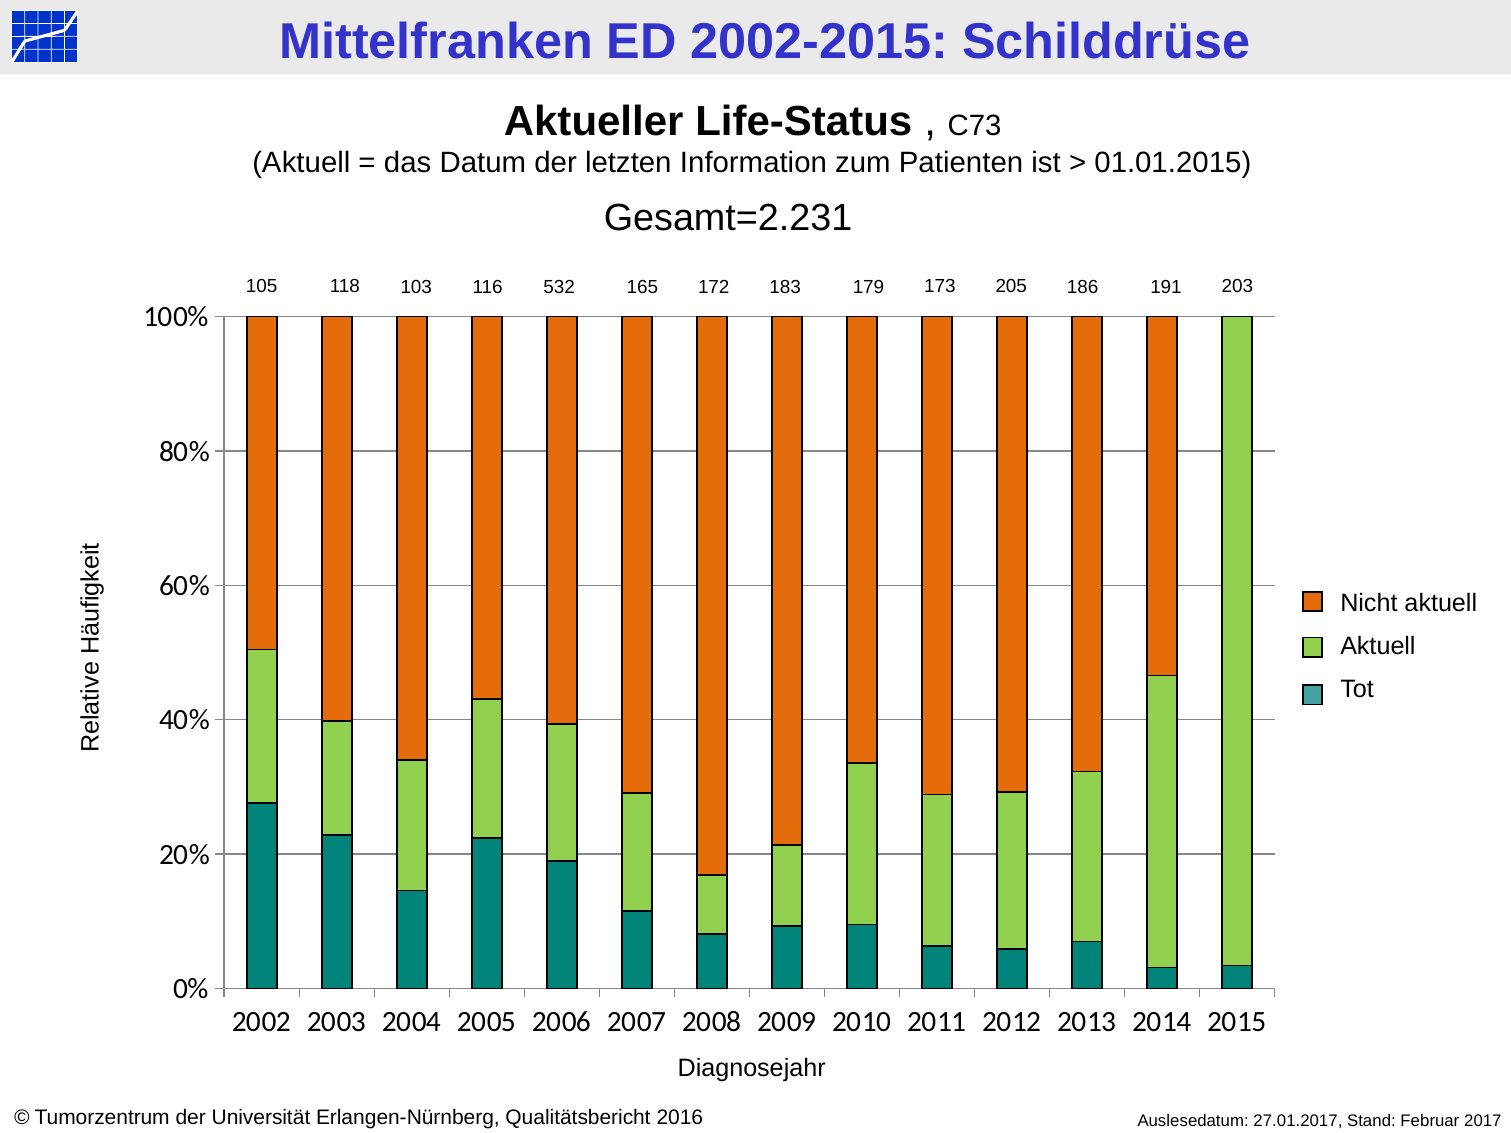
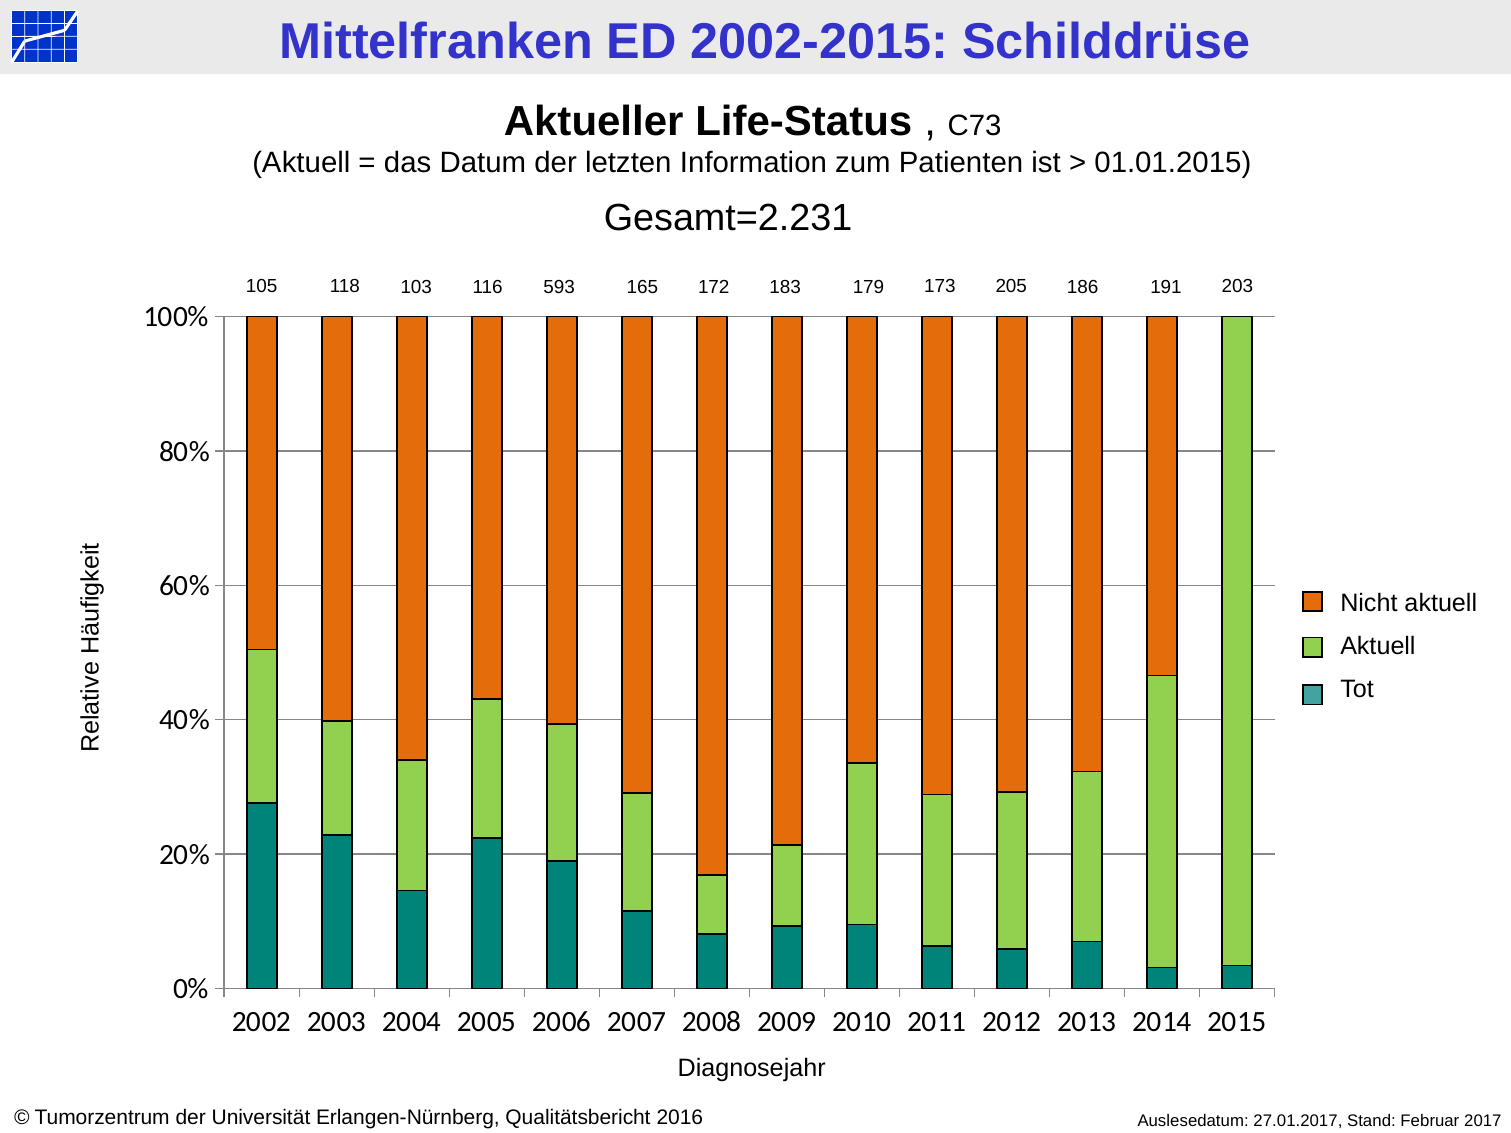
532: 532 -> 593 (559, 287)
